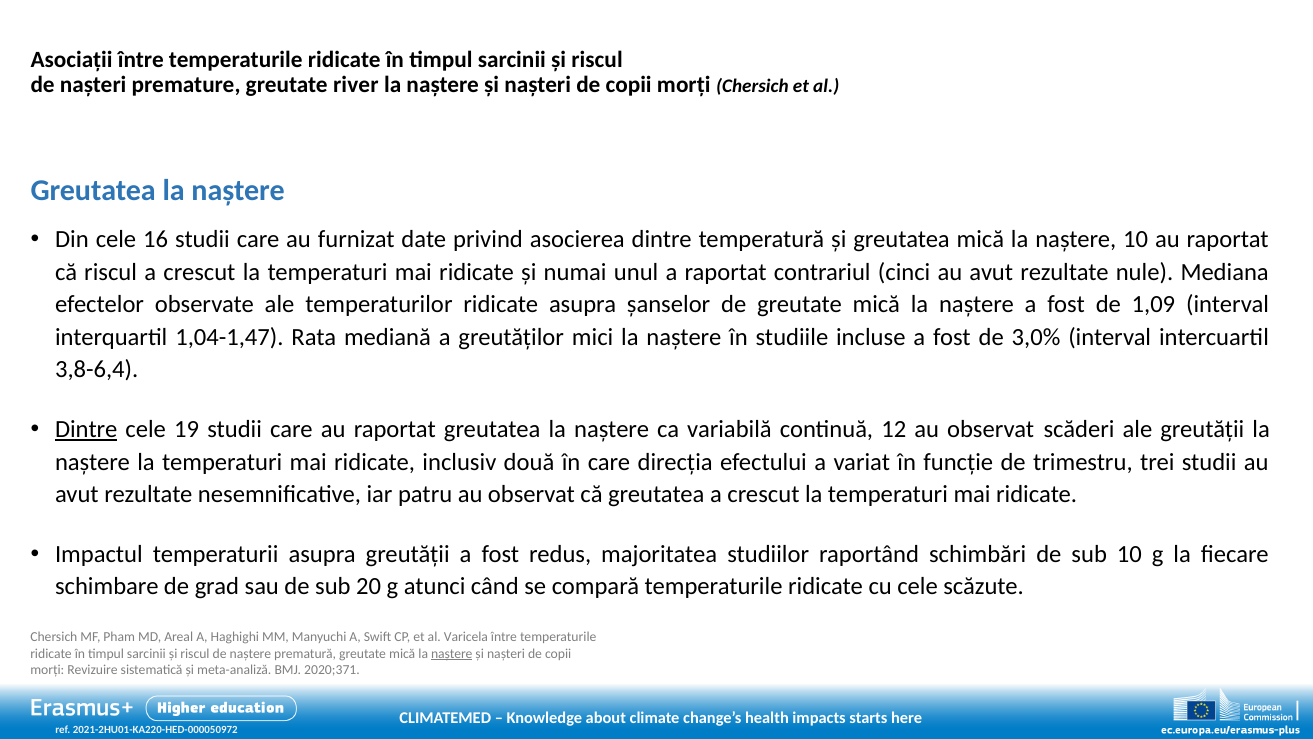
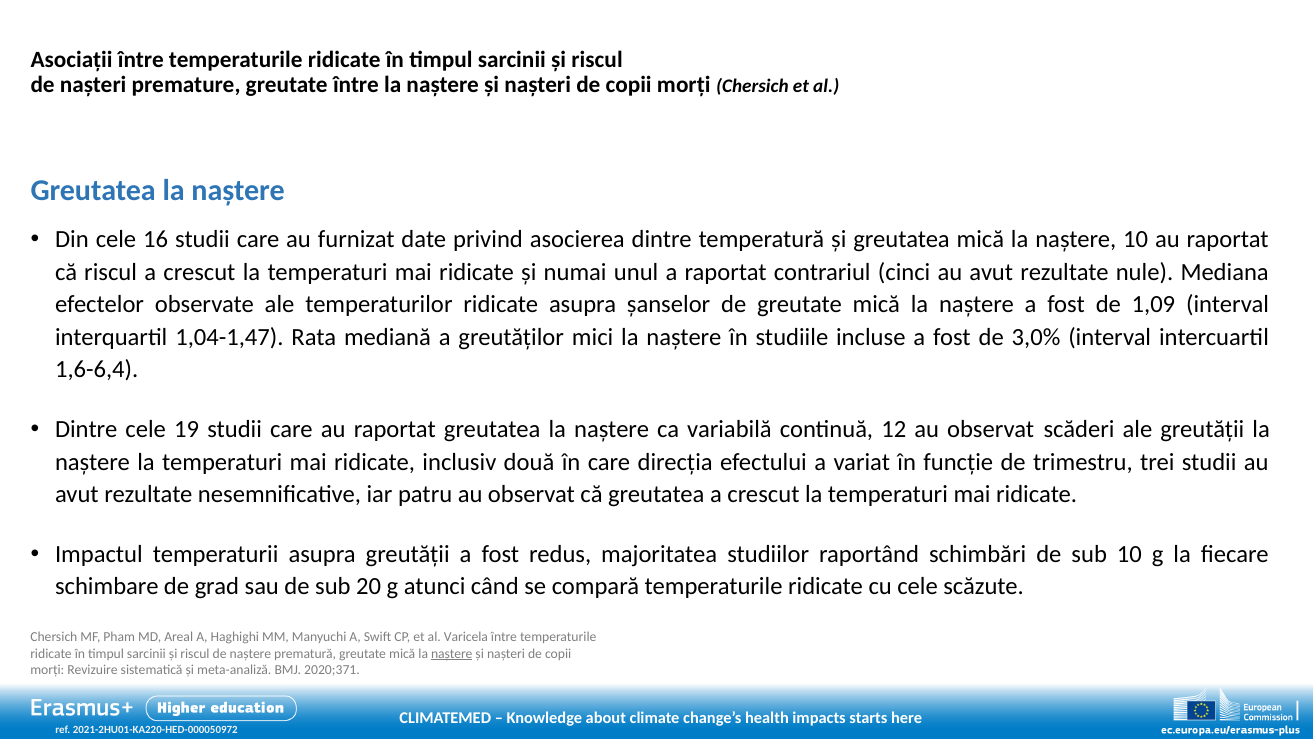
greutate river: river -> între (356, 85)
3,8-6,4: 3,8-6,4 -> 1,6-6,4 (97, 369)
Dintre underline: present -> none (86, 429)
